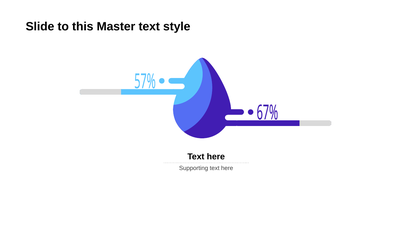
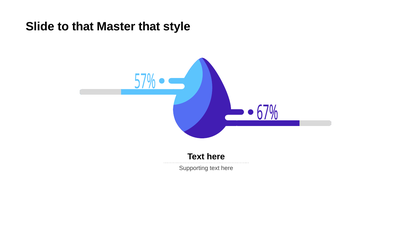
to this: this -> that (83, 27)
Master text: text -> that (149, 27)
